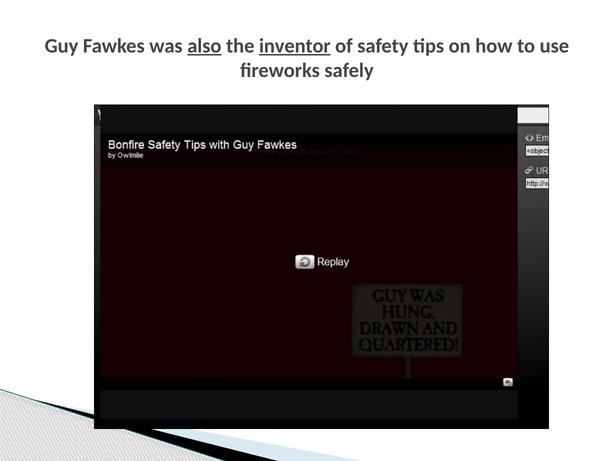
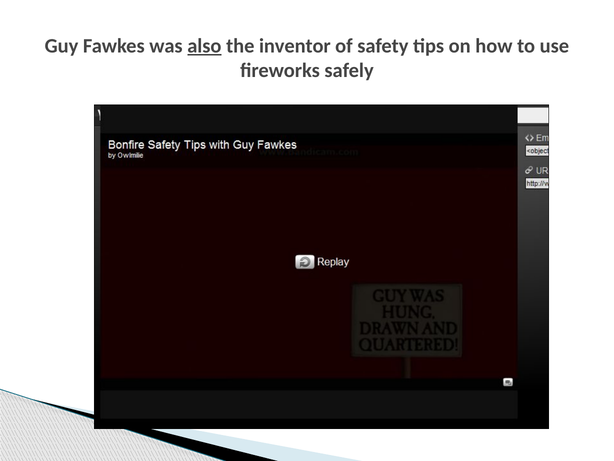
inventor underline: present -> none (295, 46)
